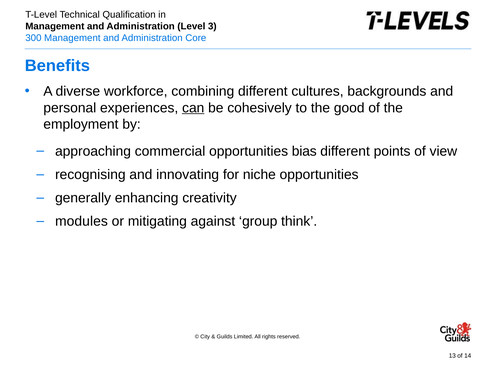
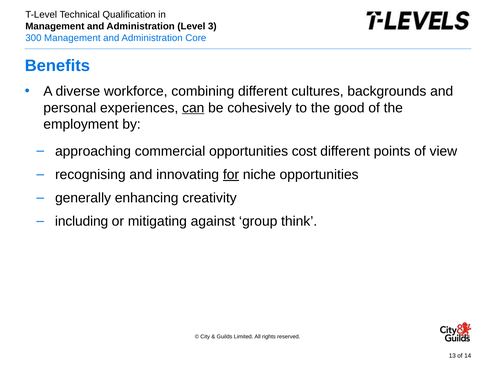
bias: bias -> cost (304, 151)
for underline: none -> present (231, 175)
modules: modules -> including (82, 221)
